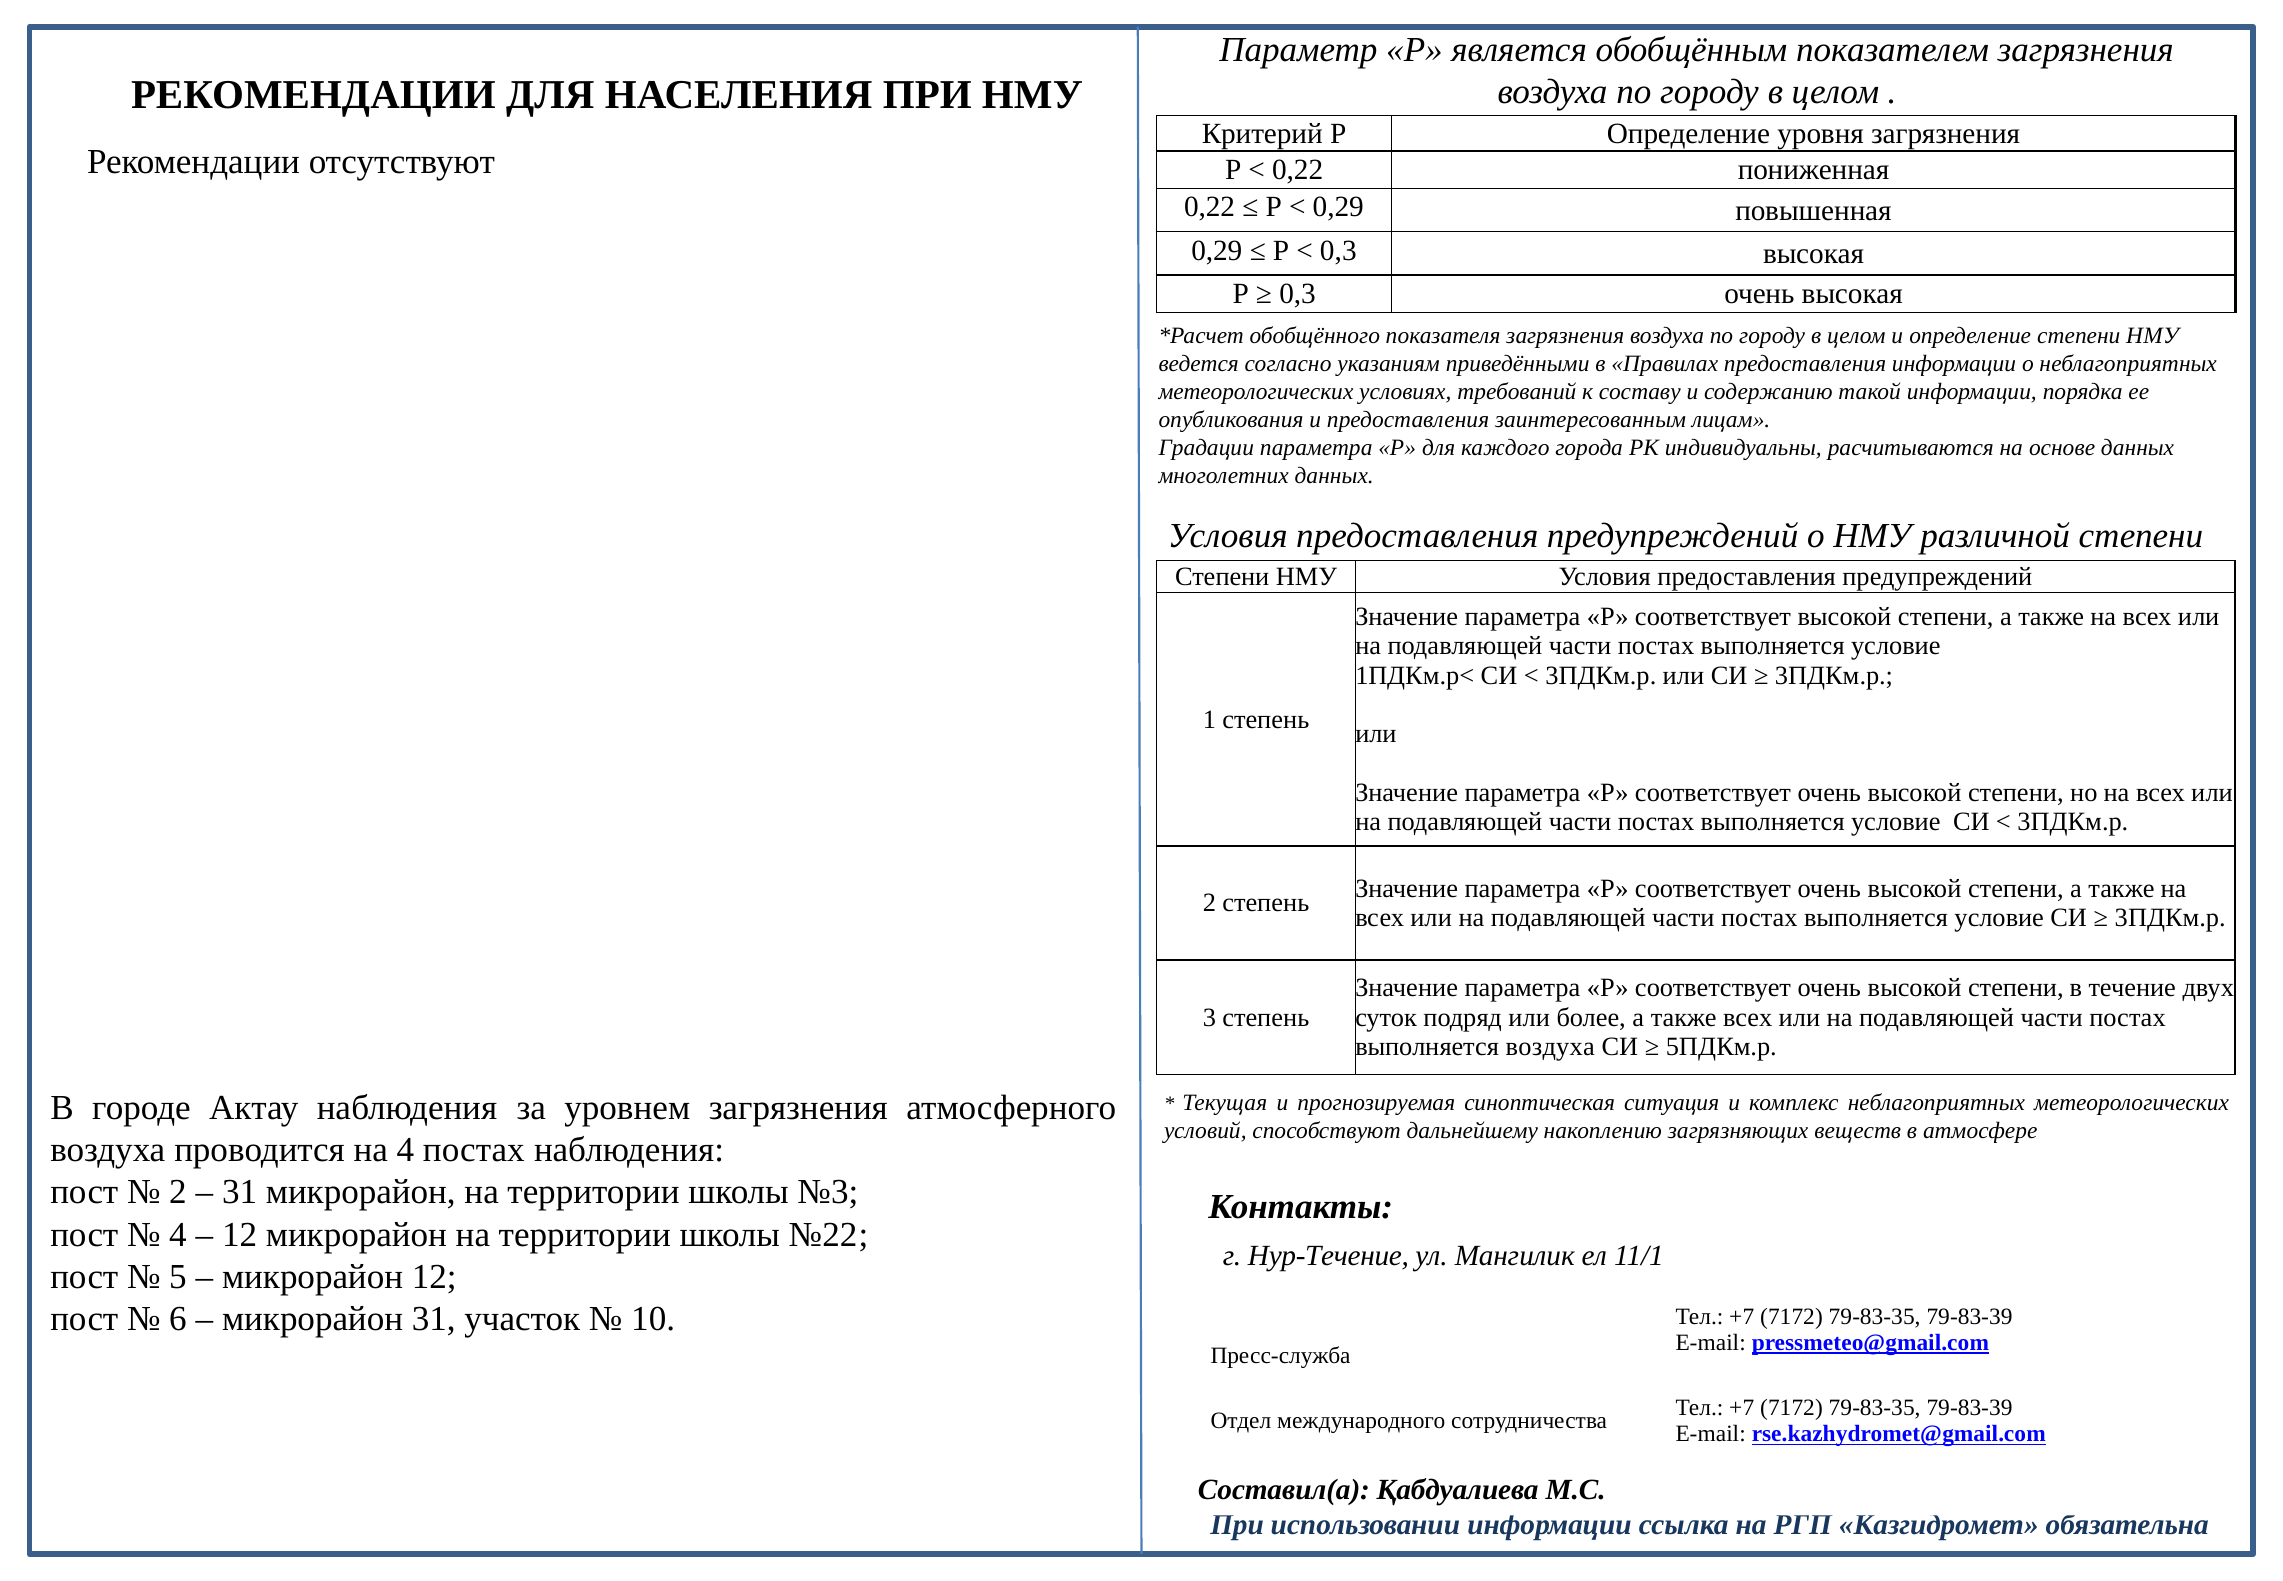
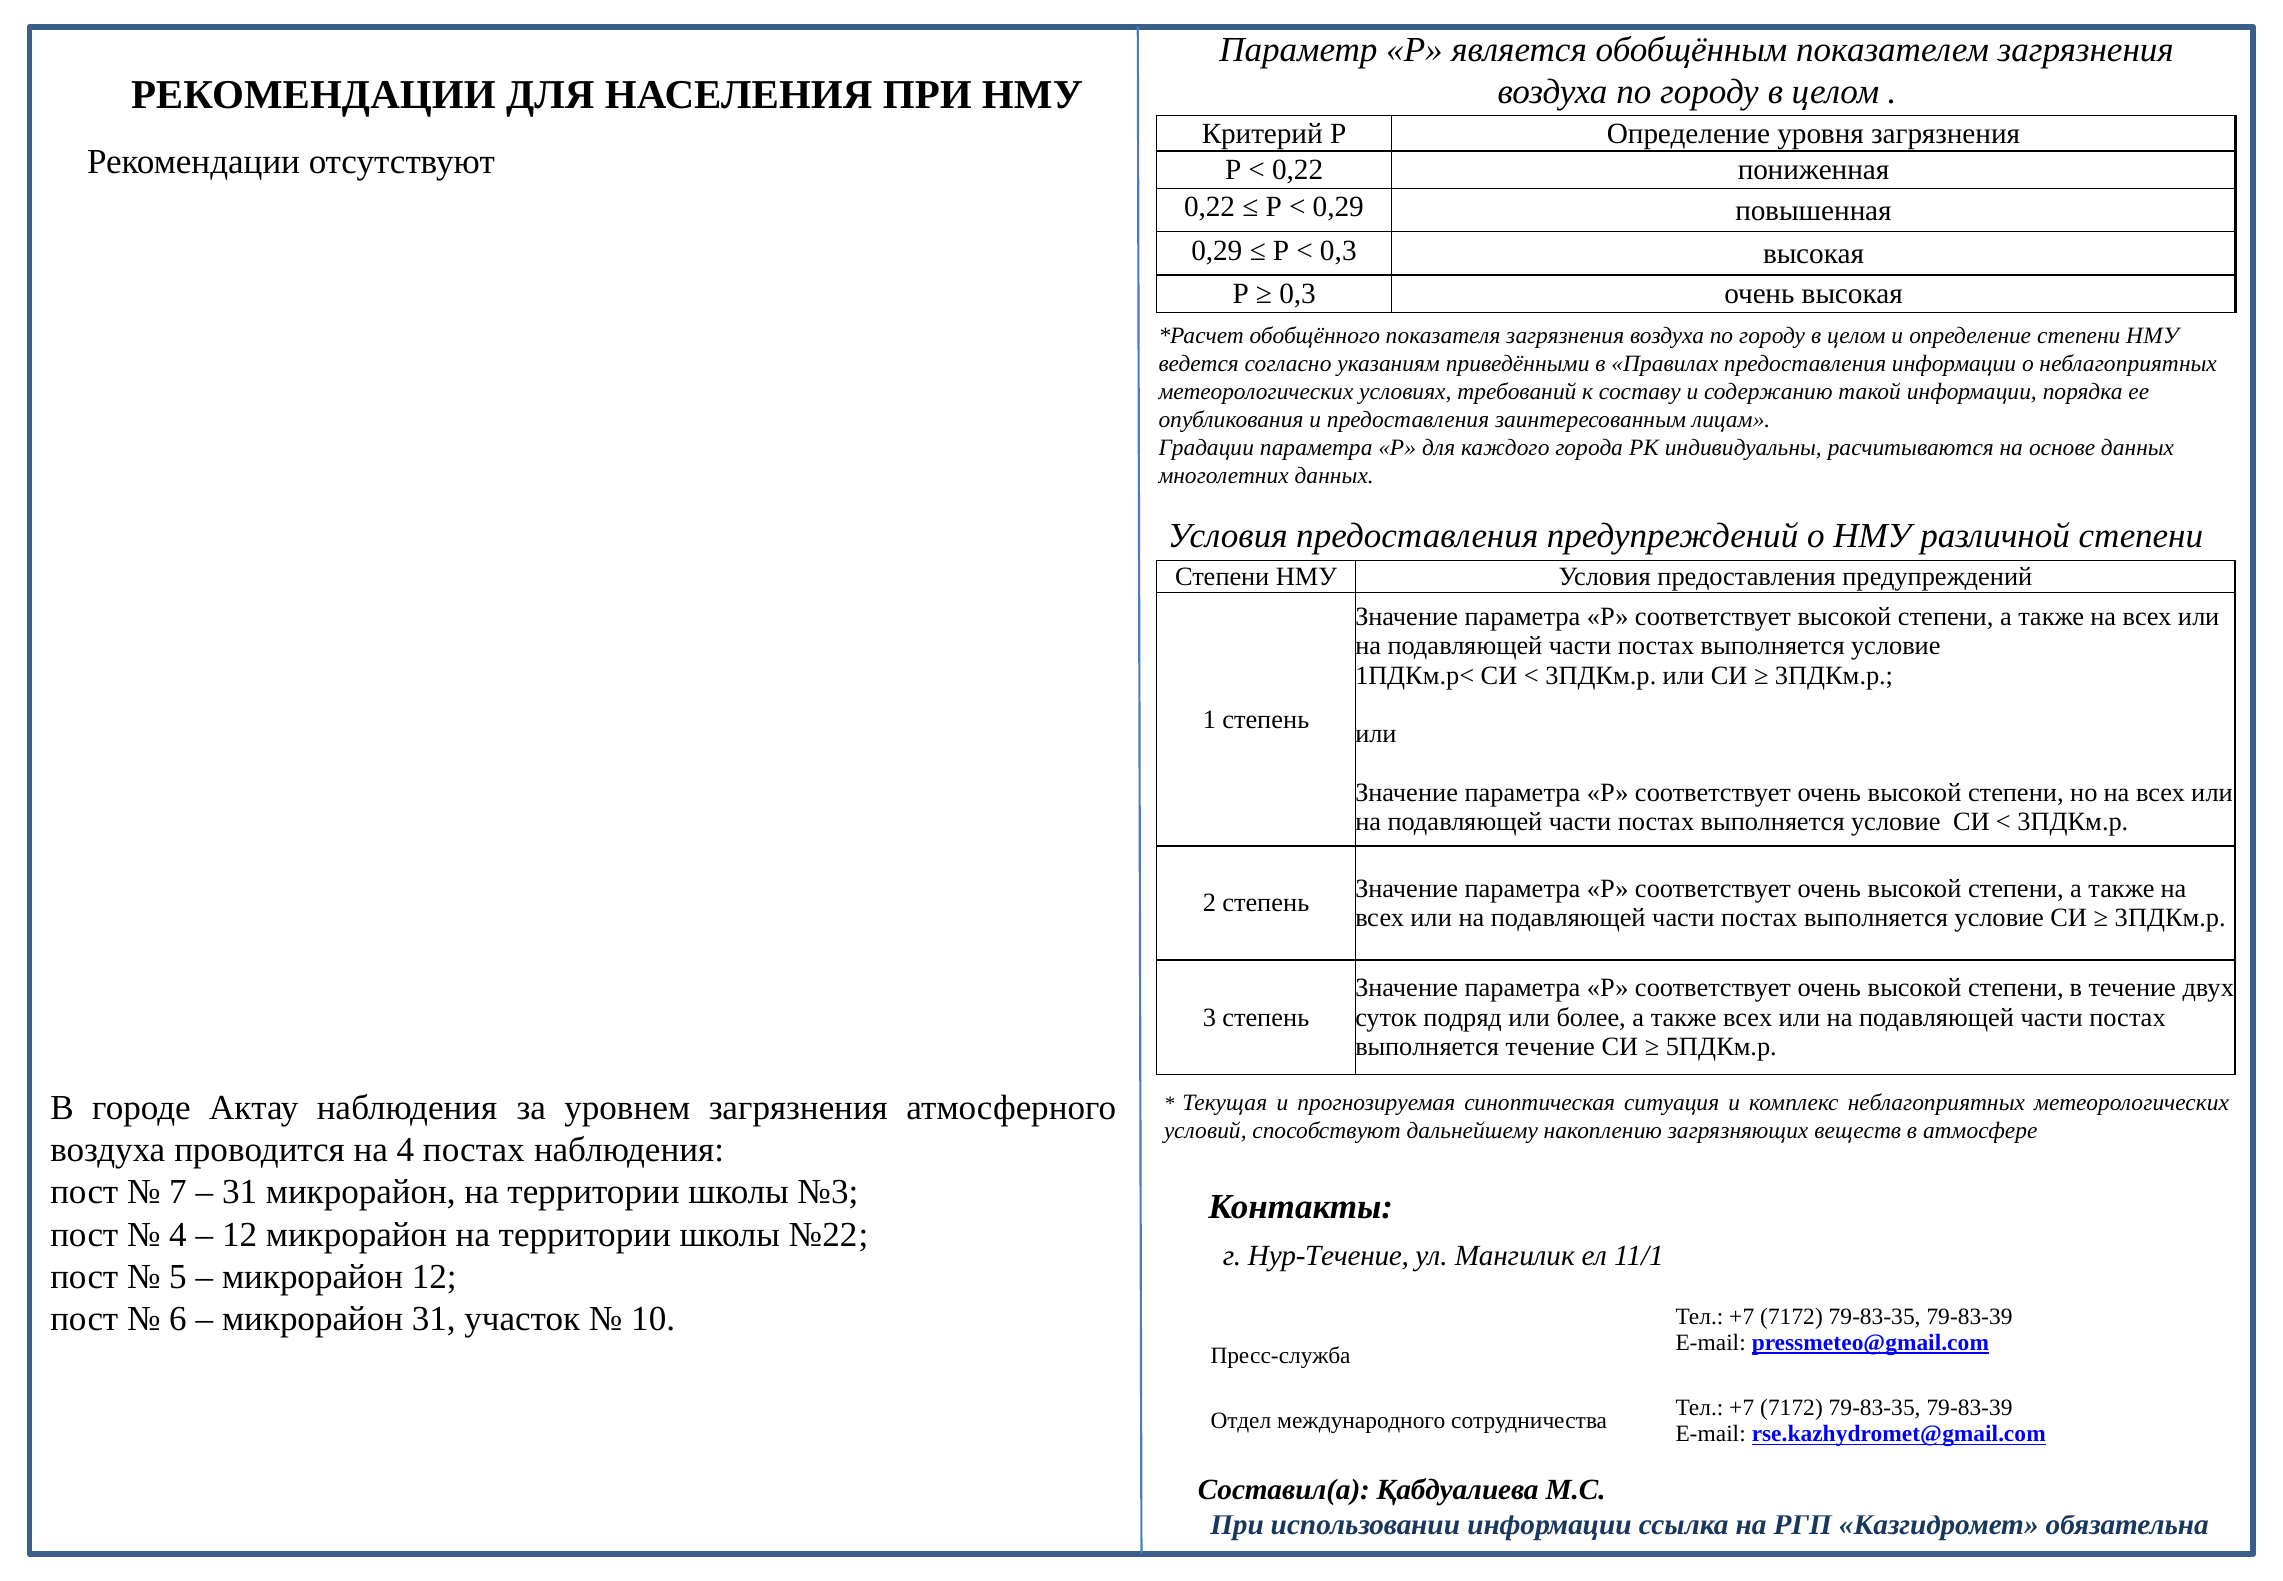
выполняется воздуха: воздуха -> течение (1550, 1046)
2: 2 -> 7 (178, 1192)
